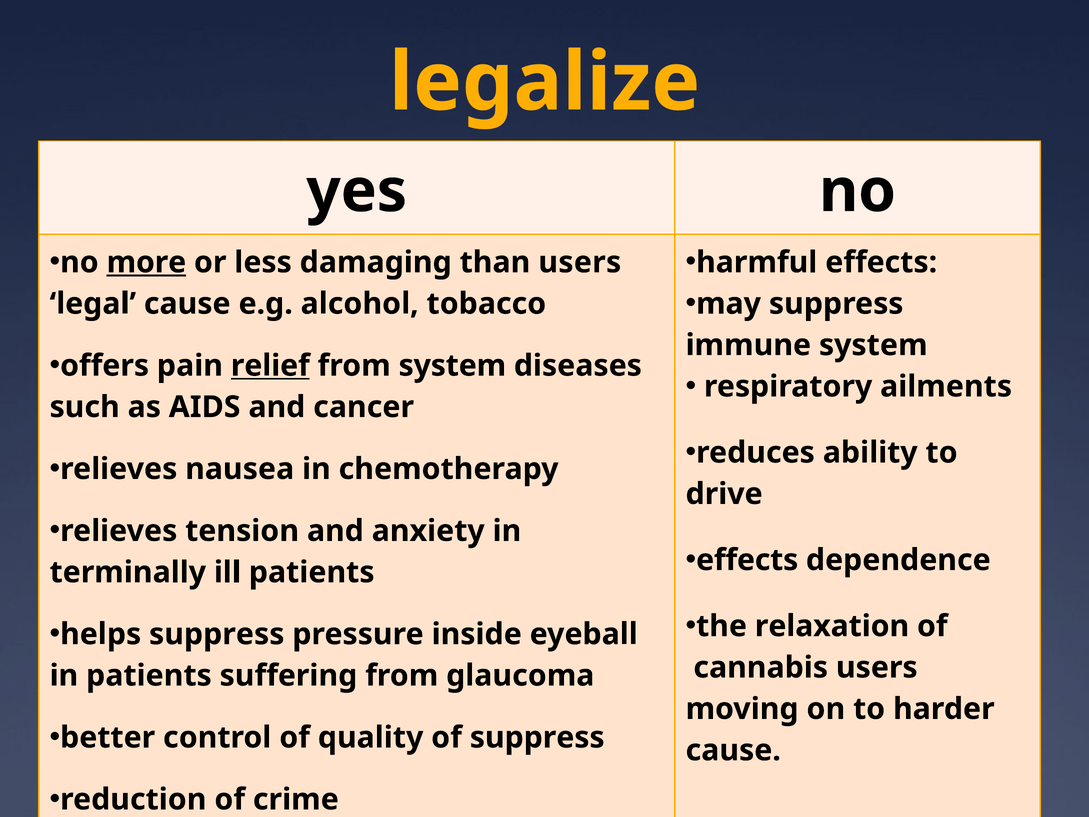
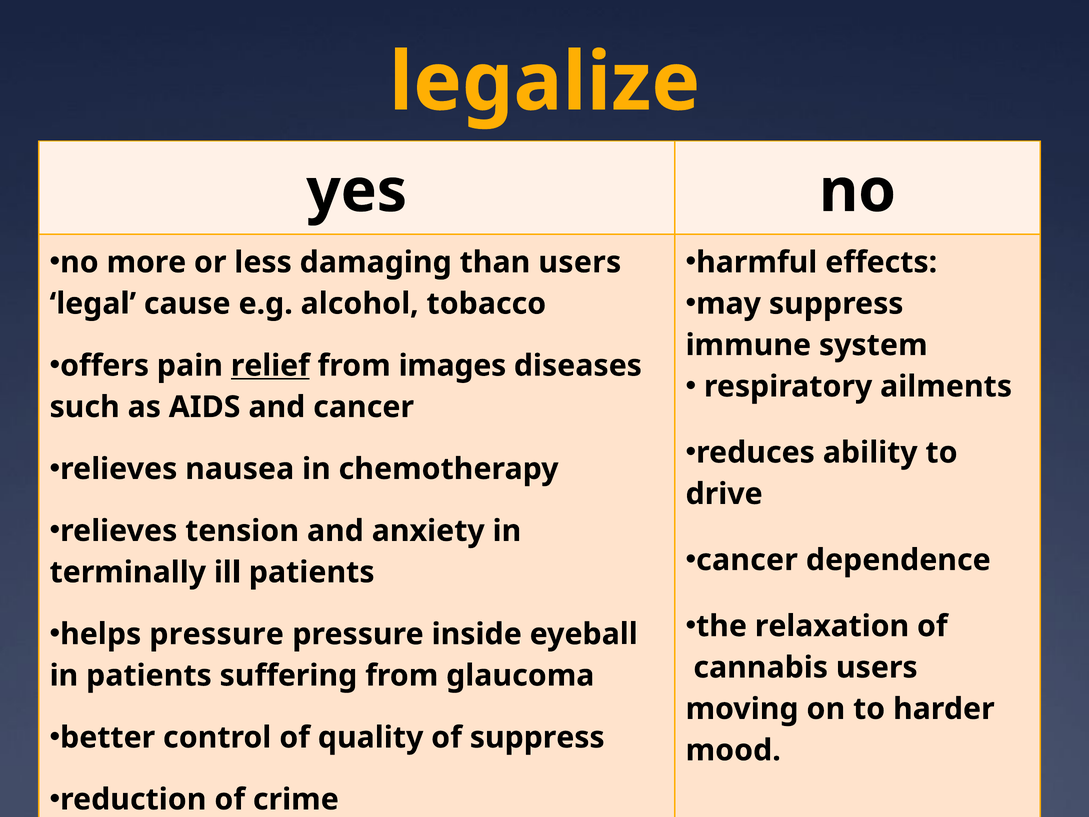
more underline: present -> none (146, 262)
from system: system -> images (452, 366)
effects: effects -> cancer (747, 560)
helps suppress: suppress -> pressure (217, 634)
cause: cause -> mood (733, 750)
